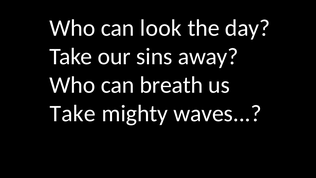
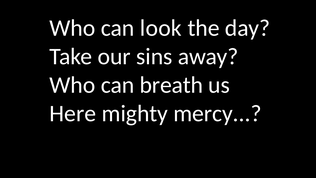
Take: Take -> Here (73, 113)
waves: waves -> mercy (217, 113)
